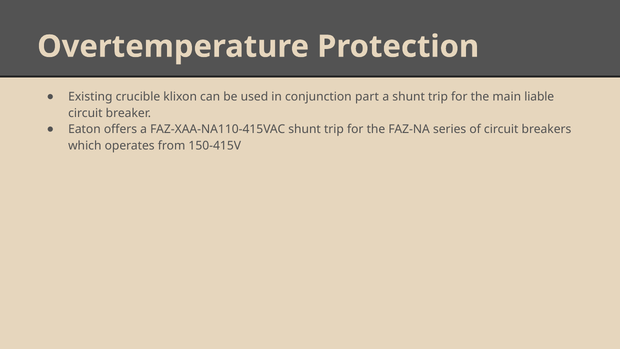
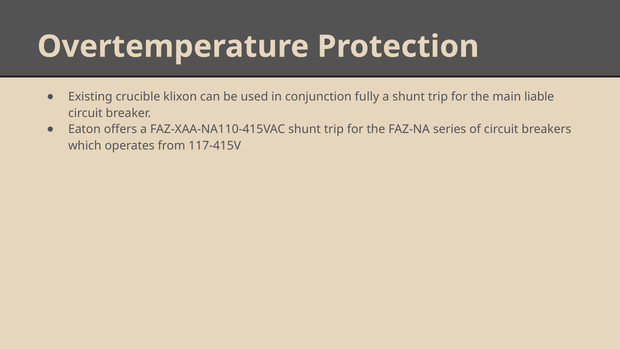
part: part -> fully (367, 97)
150-415V: 150-415V -> 117-415V (215, 146)
